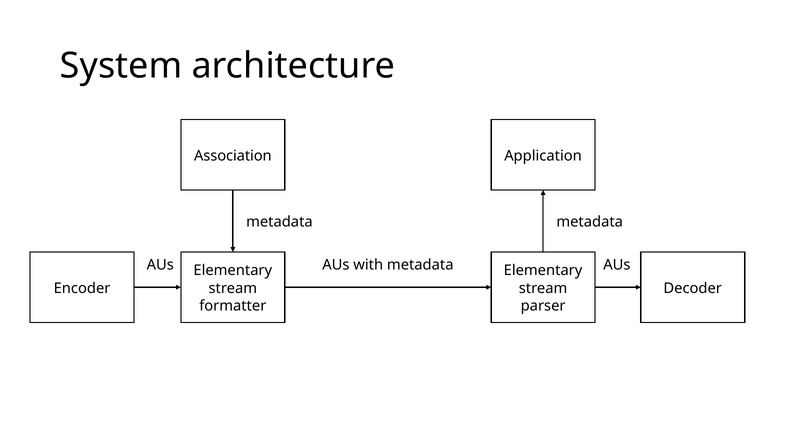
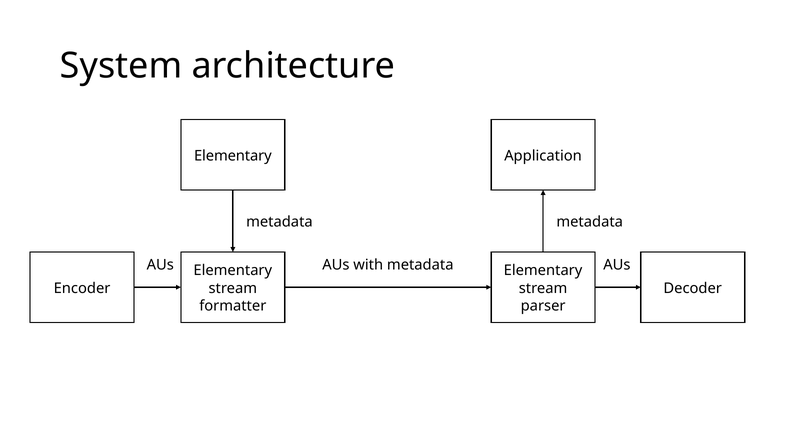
Association: Association -> Elementary (233, 156)
